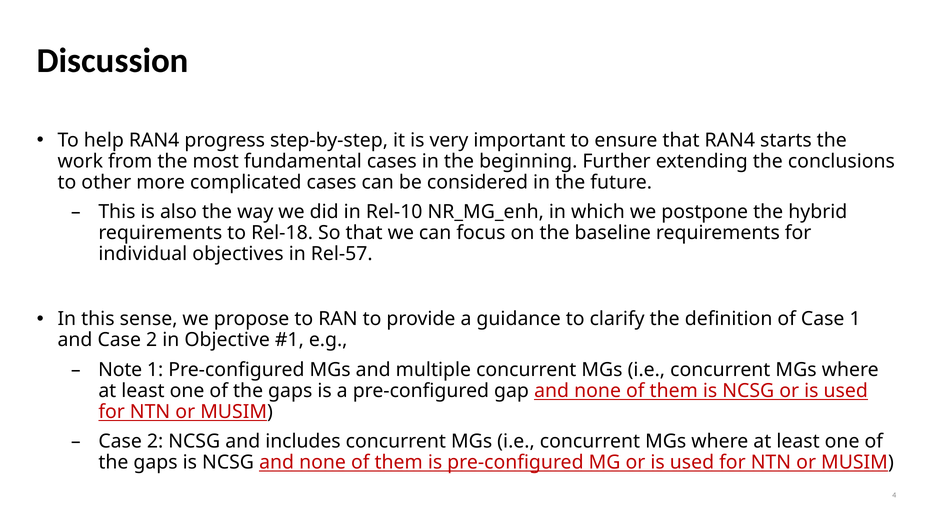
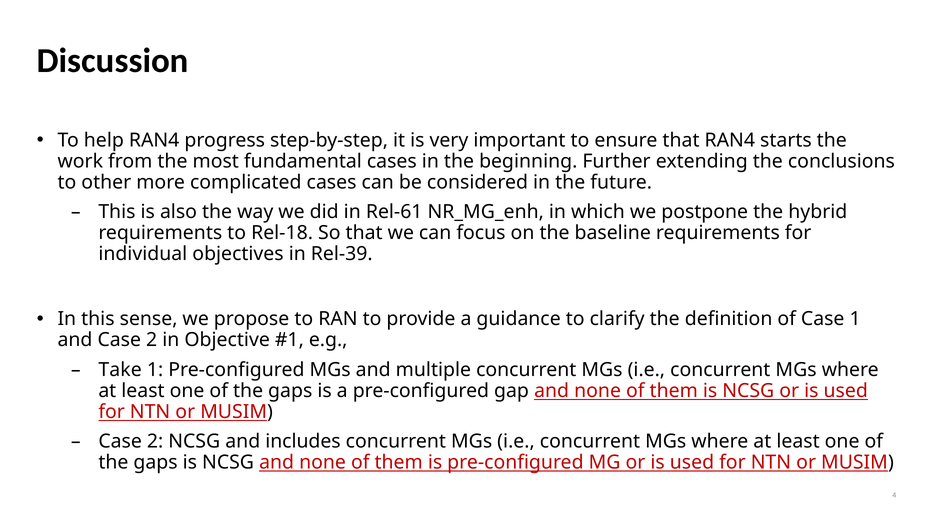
Rel-10: Rel-10 -> Rel-61 (394, 212)
Rel-57: Rel-57 -> Rel-39 (342, 254)
Note: Note -> Take (120, 370)
